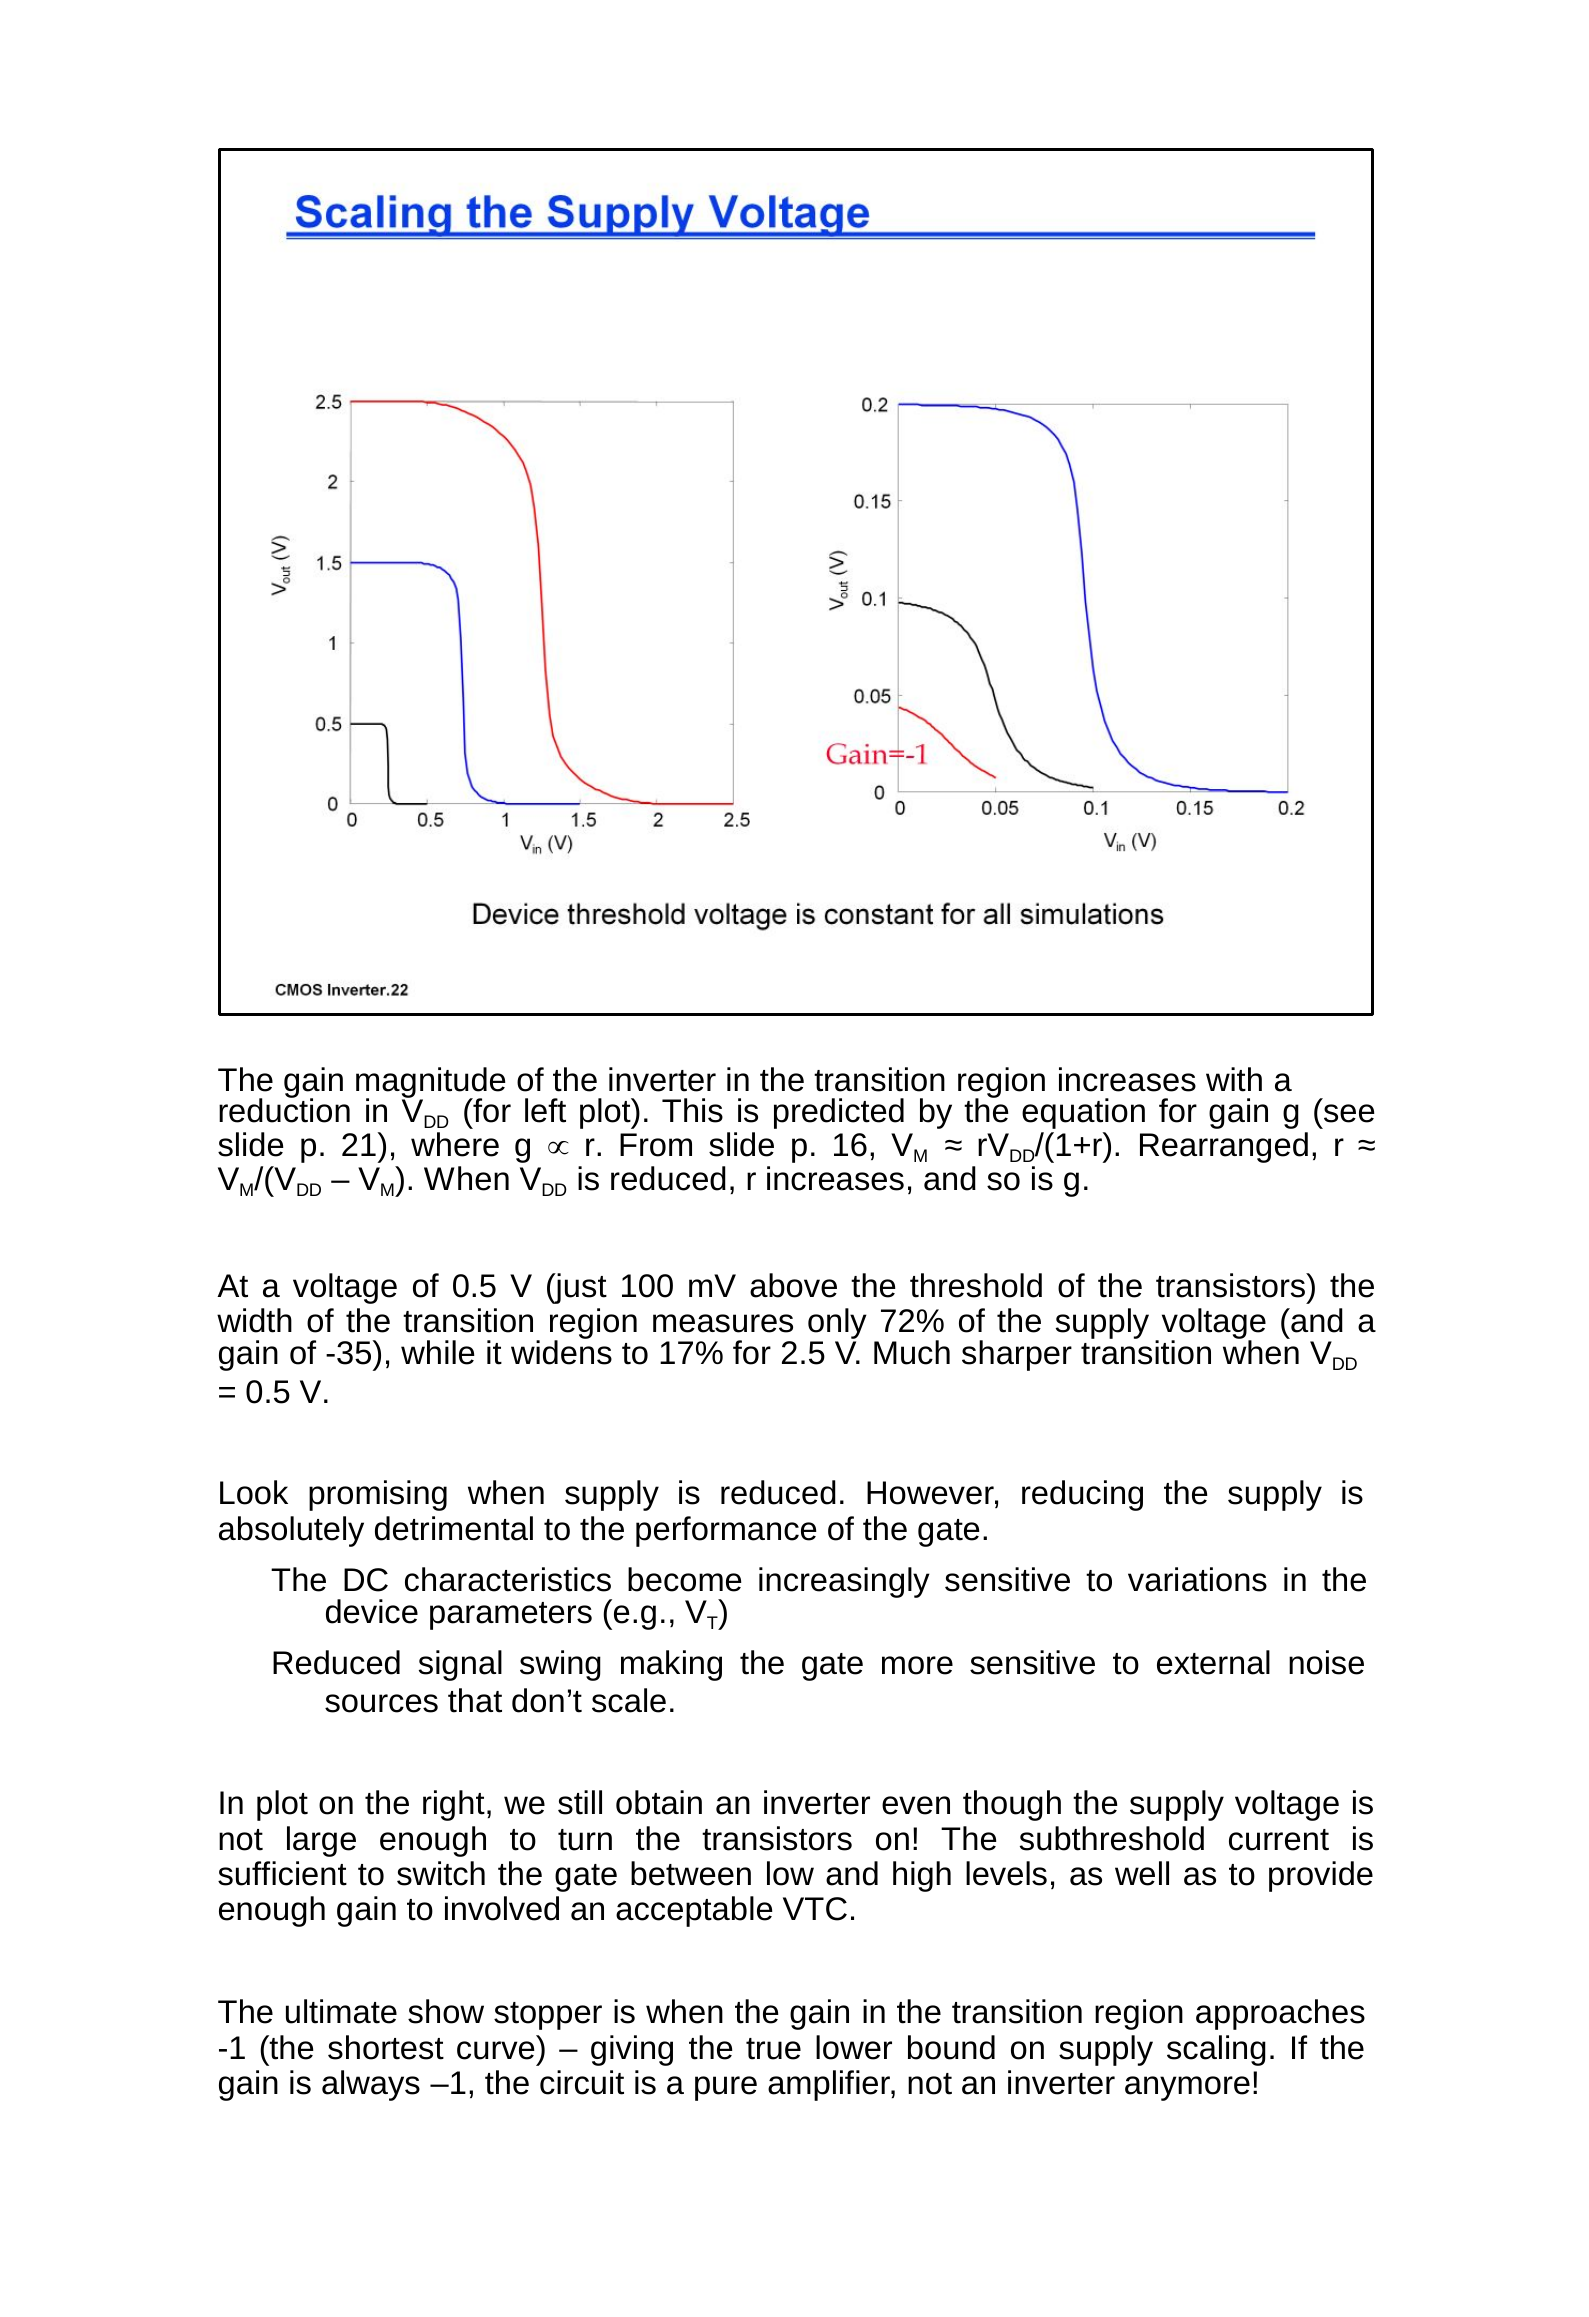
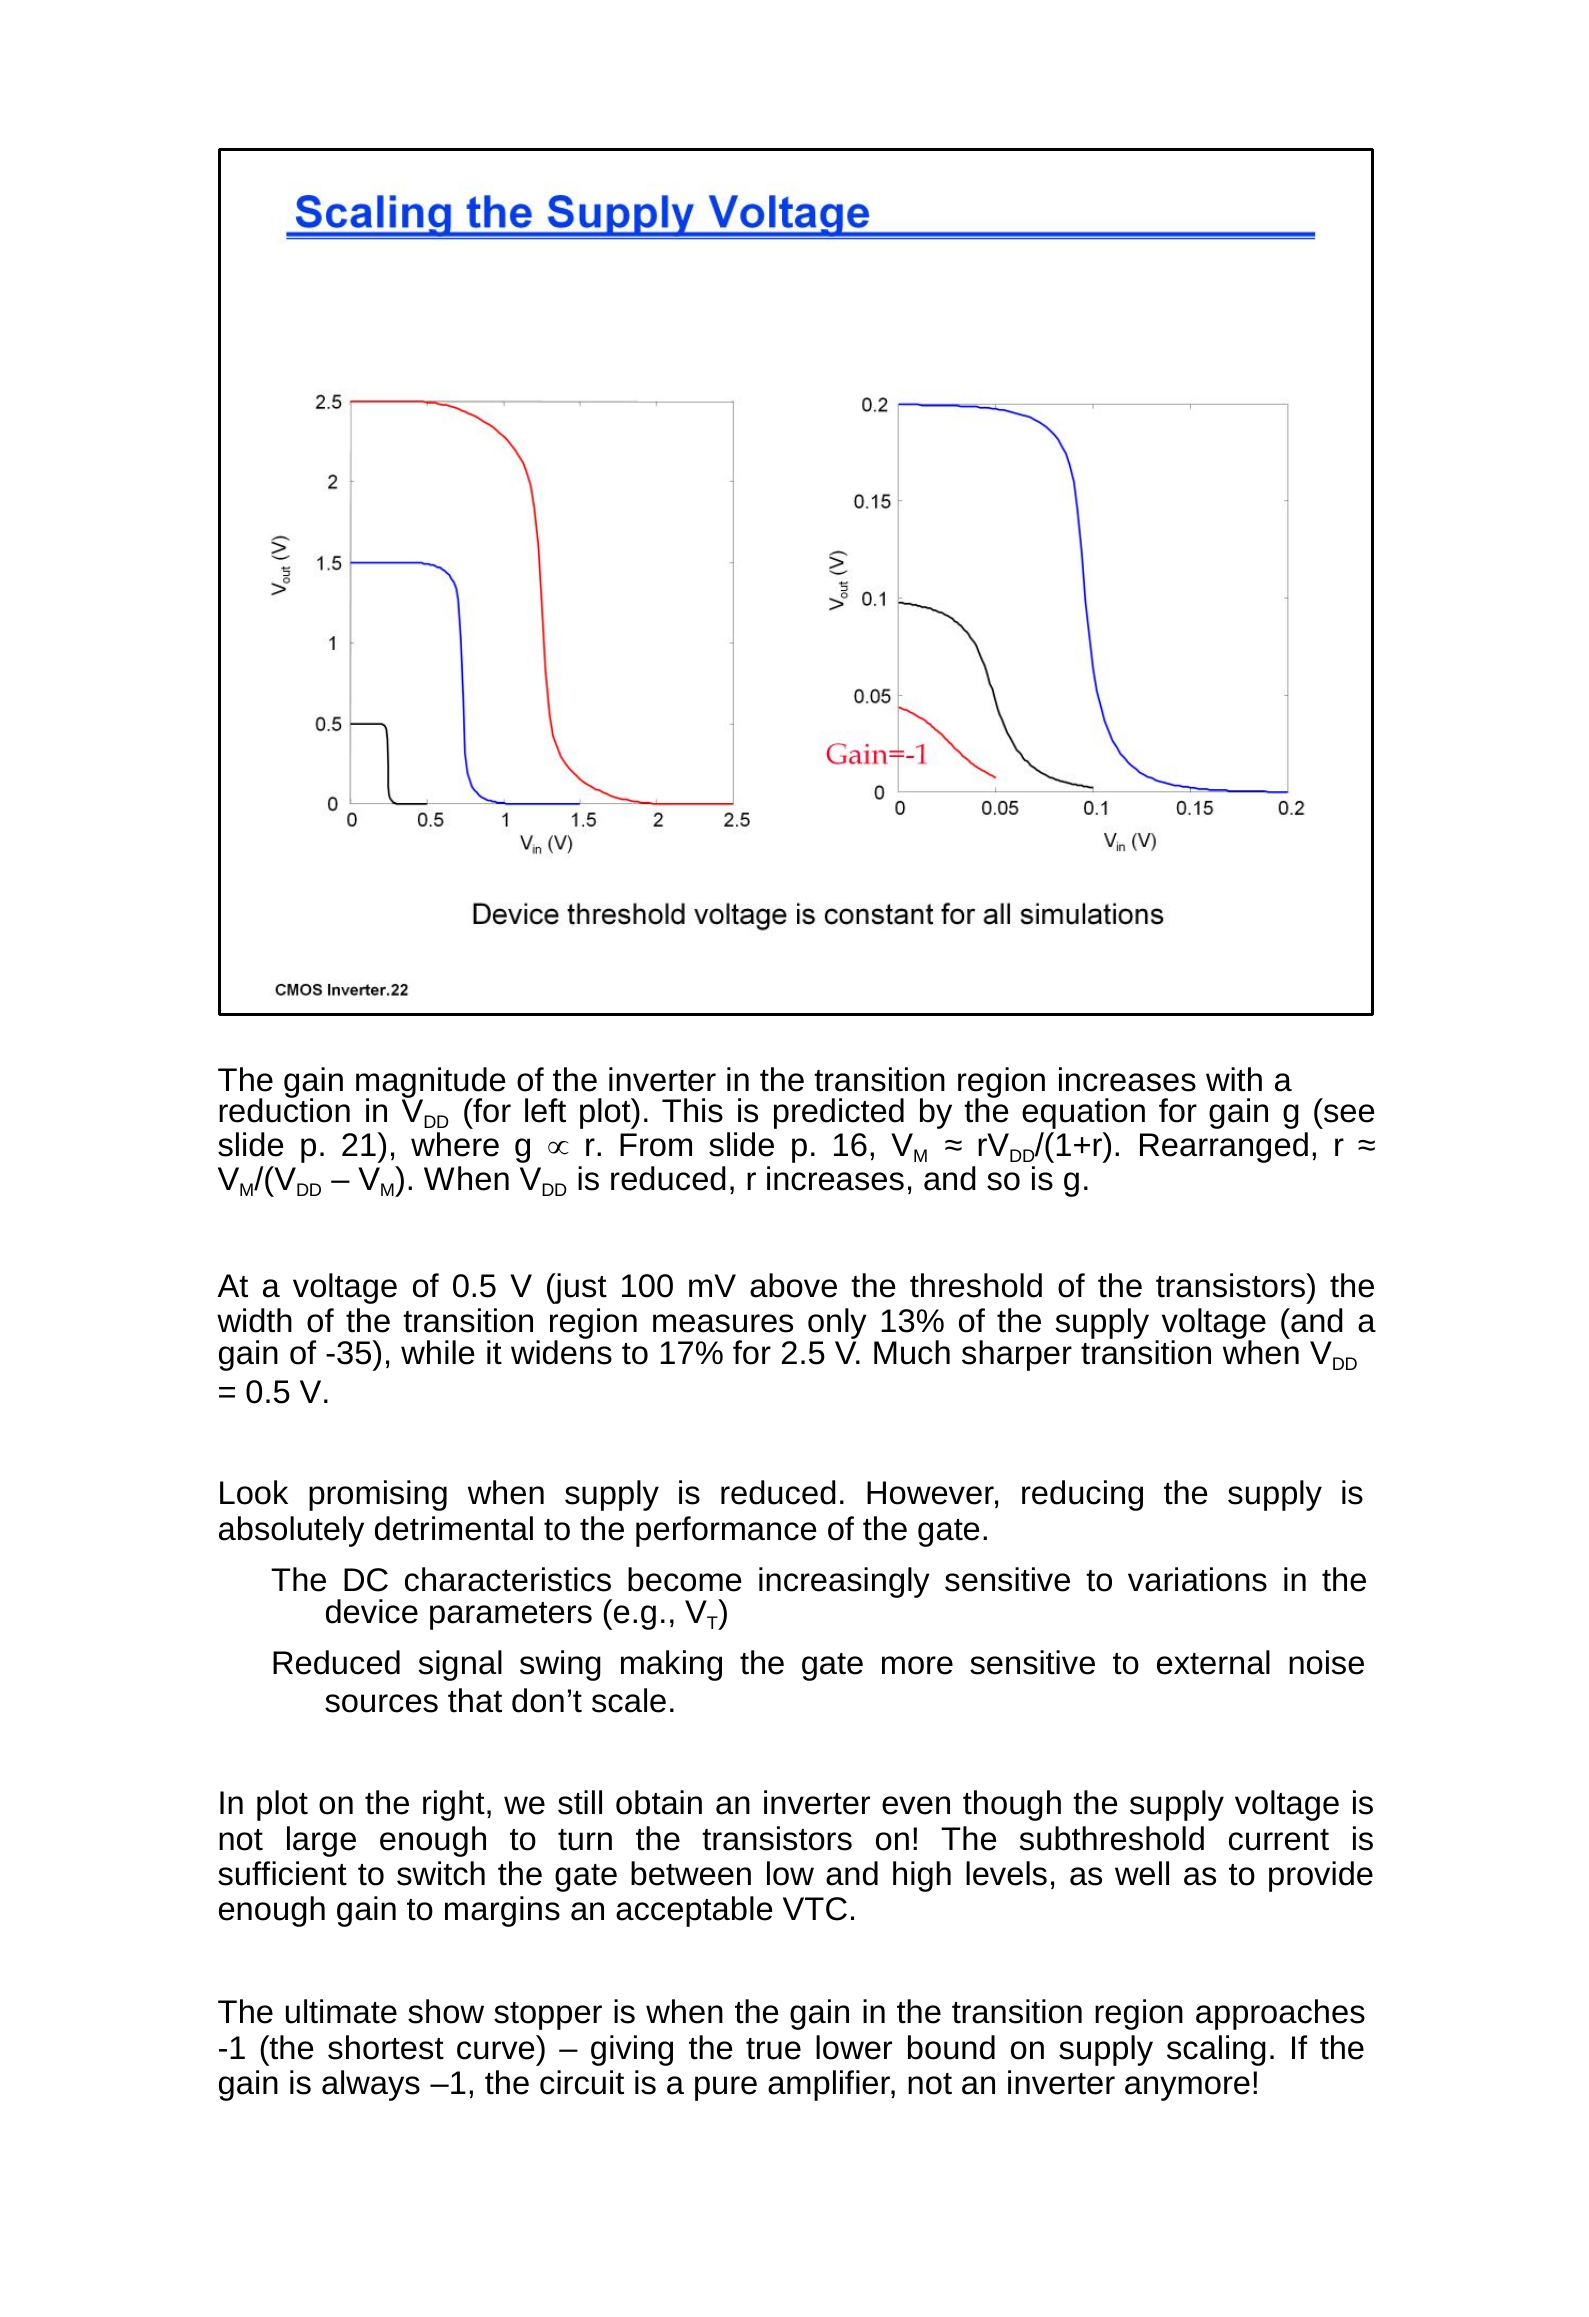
72%: 72% -> 13% (912, 1322)
involved: involved -> margins (502, 1910)
